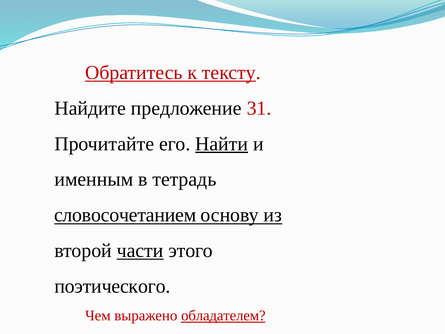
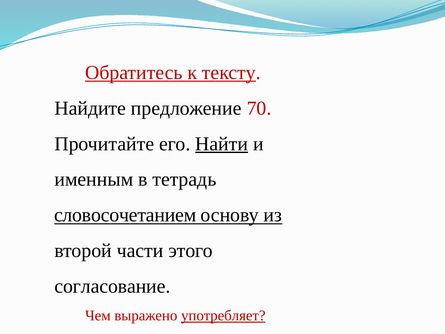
31: 31 -> 70 (259, 108)
части underline: present -> none (140, 251)
поэтического: поэтического -> согласование (112, 286)
обладателем: обладателем -> употребляет (223, 315)
